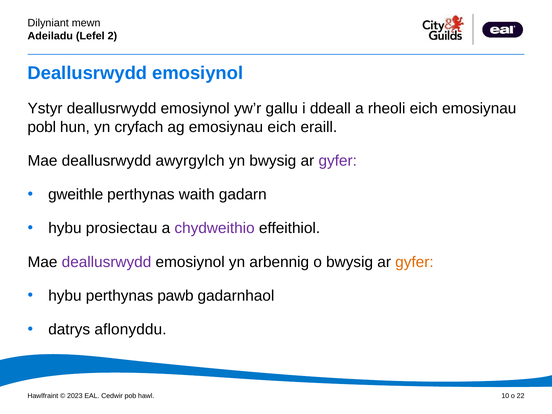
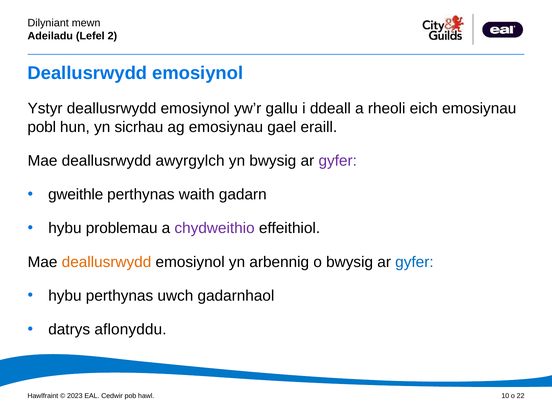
cryfach: cryfach -> sicrhau (139, 127)
emosiynau eich: eich -> gael (282, 127)
prosiectau: prosiectau -> problemau (122, 228)
deallusrwydd colour: purple -> orange (107, 262)
gyfer colour: orange -> blue (414, 262)
pawb: pawb -> uwch (175, 296)
